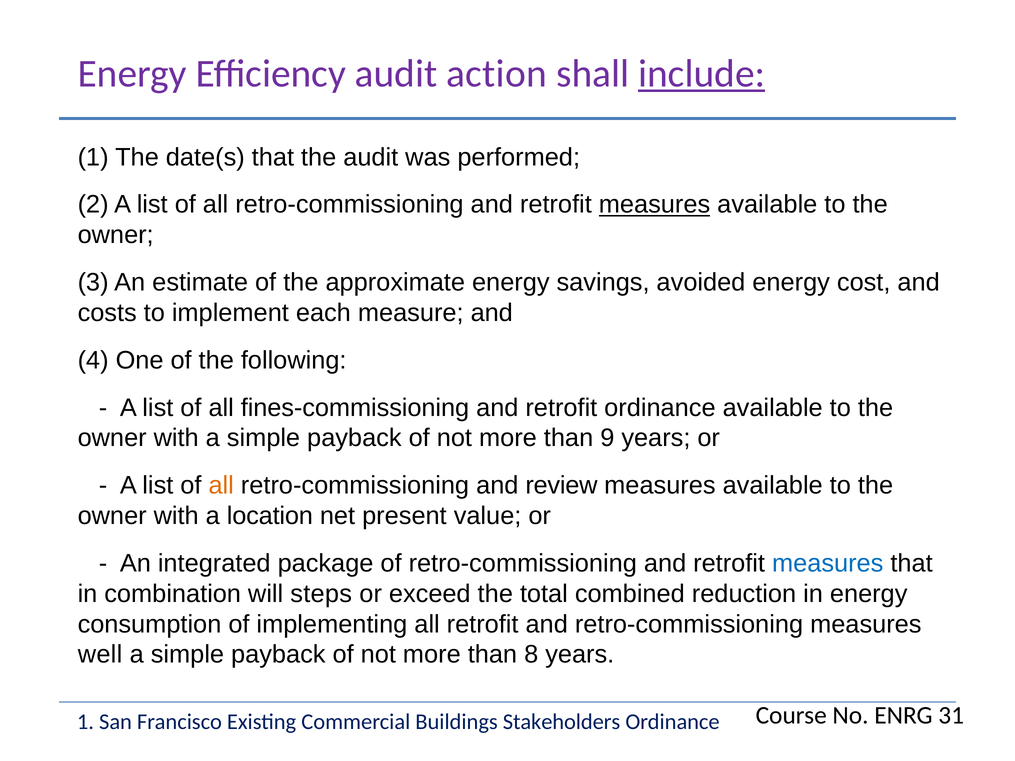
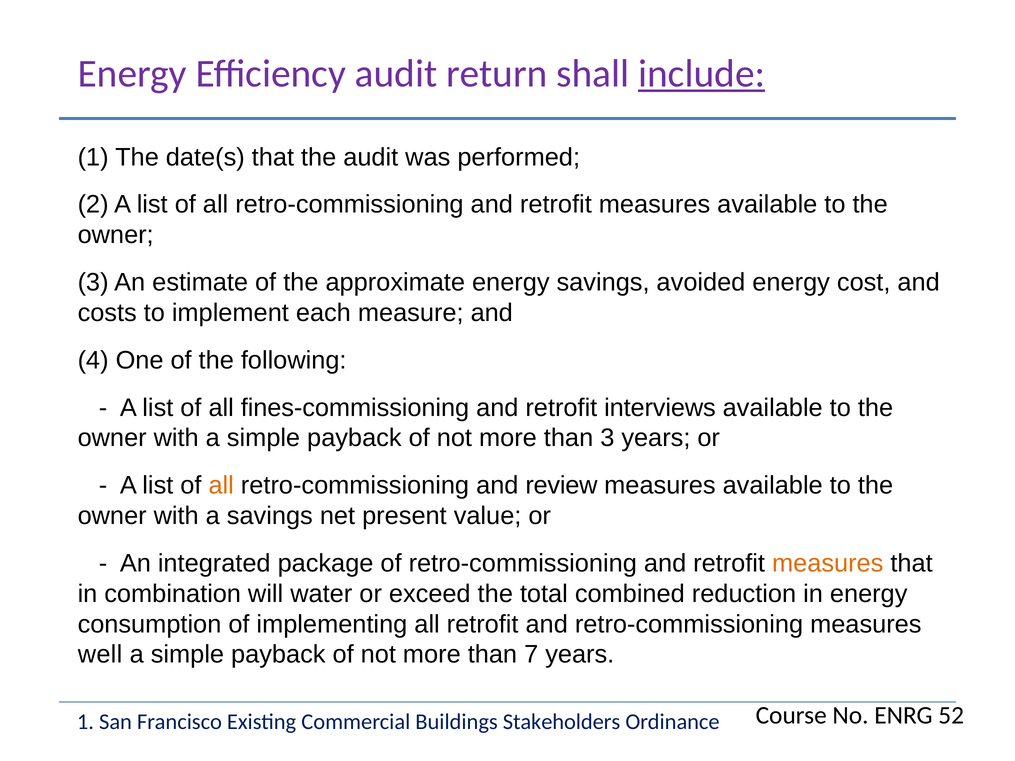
action: action -> return (497, 74)
measures underline: present -> none (655, 205)
retrofit ordinance: ordinance -> interviews (660, 408)
than 9: 9 -> 3 (607, 438)
a location: location -> savings (270, 516)
measures colour: blue -> orange (828, 563)
steps: steps -> water (321, 594)
8: 8 -> 7 (531, 655)
31: 31 -> 52 (951, 716)
